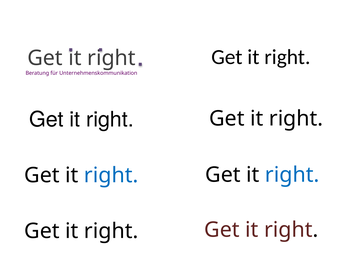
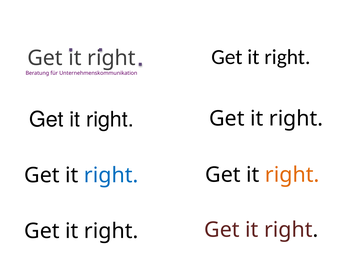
right colour: blue -> orange (292, 175)
